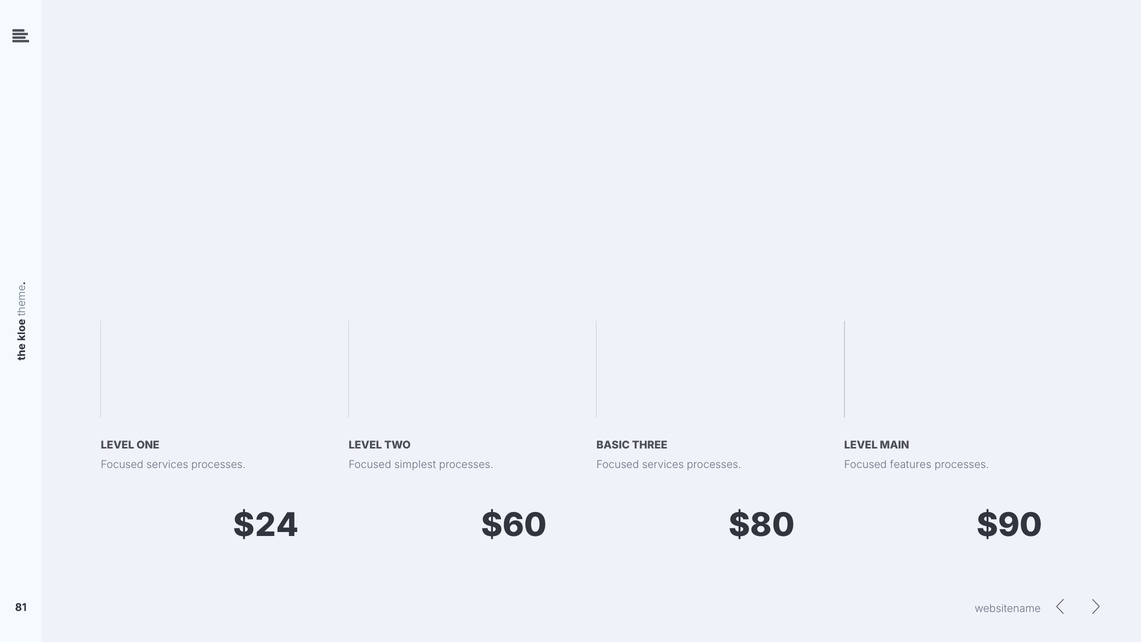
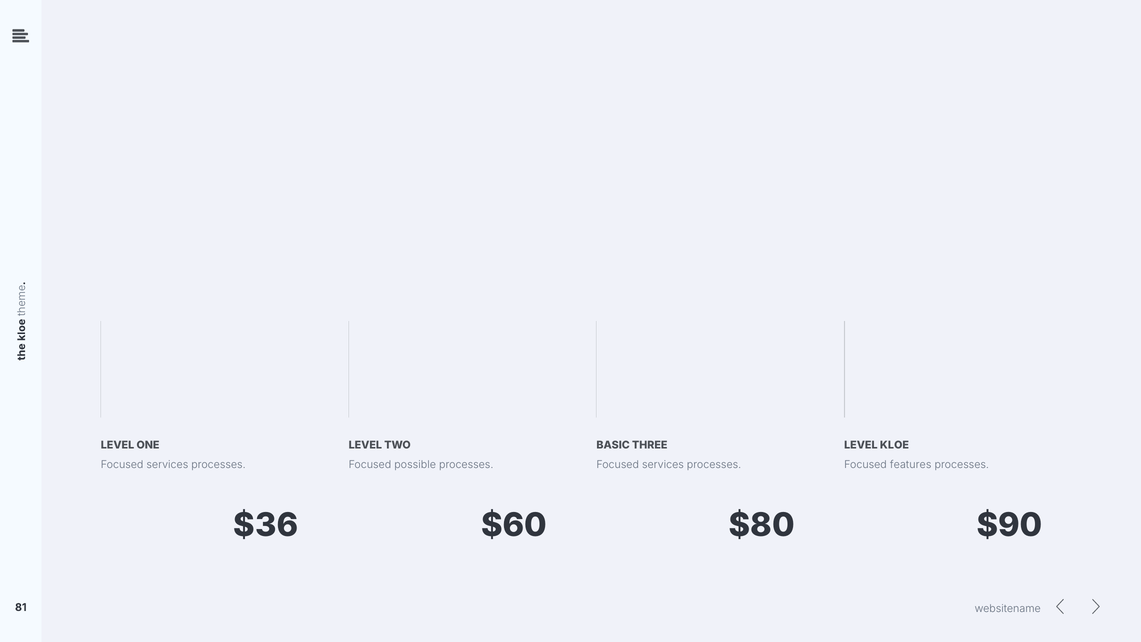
MAIN: MAIN -> KLOE (894, 445)
simplest: simplest -> possible (415, 464)
$24: $24 -> $36 (266, 525)
